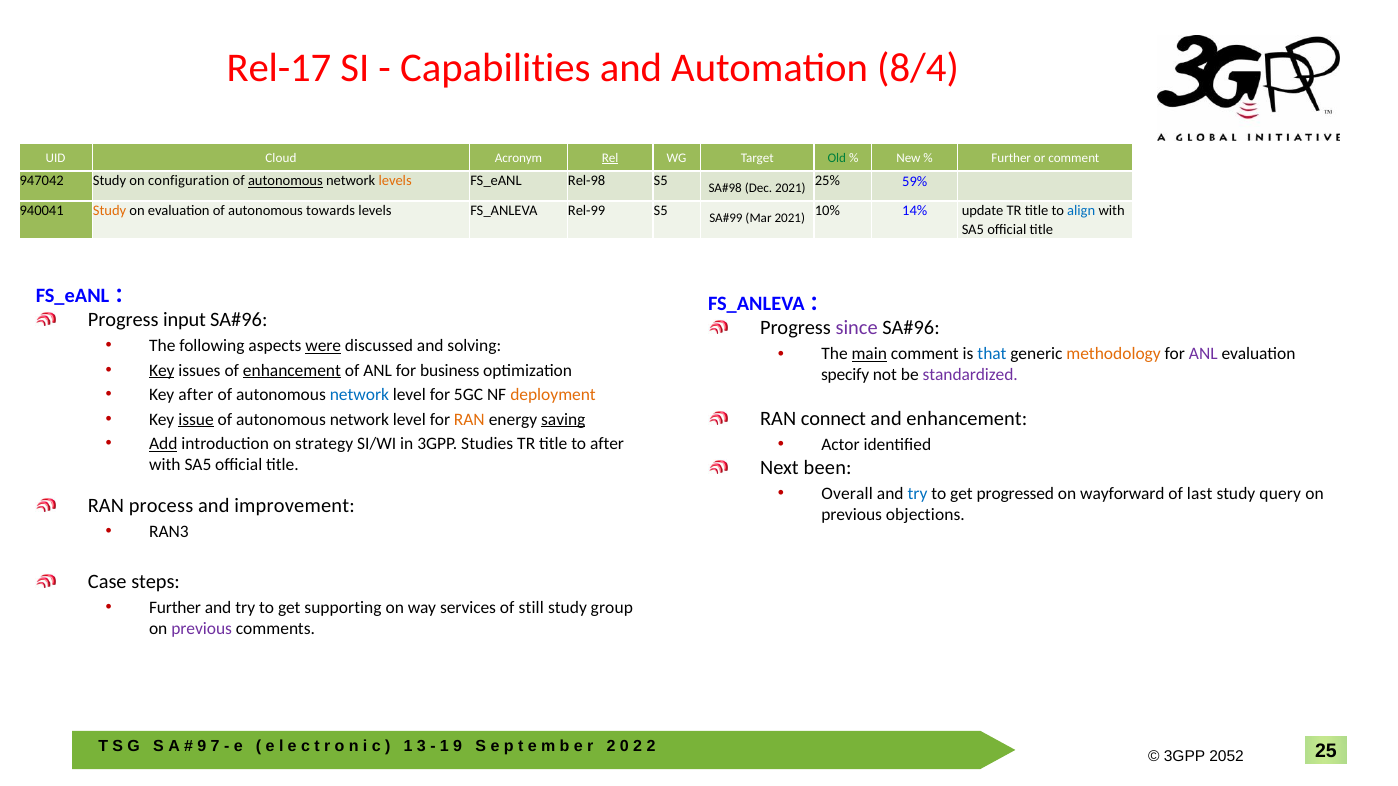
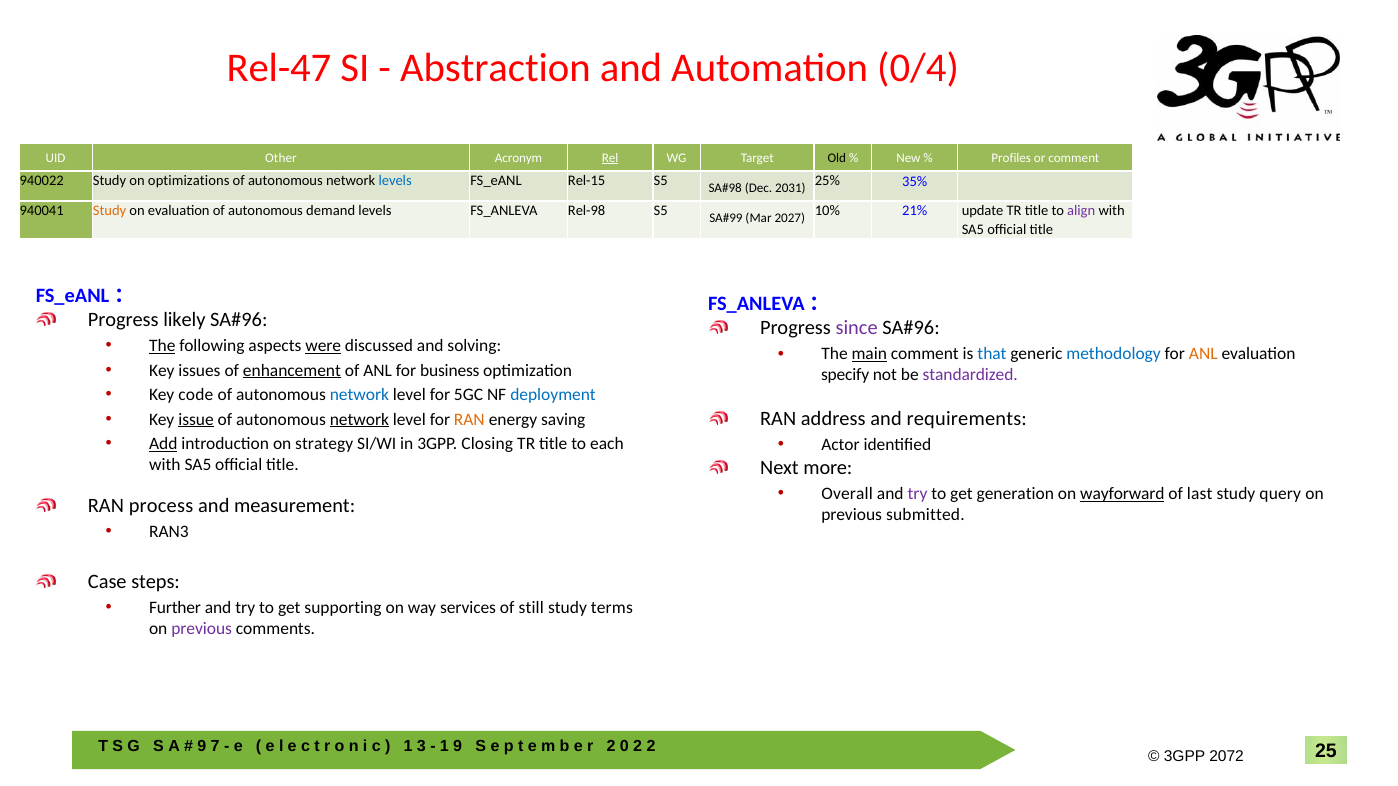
Rel-17: Rel-17 -> Rel-47 (279, 68)
Capabilities: Capabilities -> Abstraction (495, 68)
8/4: 8/4 -> 0/4 (918, 68)
Cloud: Cloud -> Other (281, 158)
Old colour: green -> black (837, 158)
Further: Further -> Profiles (1011, 158)
947042: 947042 -> 940022 (42, 181)
configuration: configuration -> optimizations (189, 181)
autonomous underline: present -> none (285, 181)
levels colour: orange -> blue (395, 181)
Rel-98: Rel-98 -> Rel-15 (587, 181)
59%: 59% -> 35% (915, 181)
Dec 2021: 2021 -> 2031 (790, 188)
towards: towards -> demand (331, 211)
Rel-99: Rel-99 -> Rel-98 (587, 211)
14%: 14% -> 21% (915, 211)
align colour: blue -> purple (1081, 211)
Mar 2021: 2021 -> 2027 (790, 218)
input: input -> likely (184, 320)
The underline: none -> present (162, 346)
methodology colour: orange -> blue (1114, 354)
ANL colour: purple -> orange (1203, 354)
Key underline: present -> none (162, 370)
Key after: after -> code (196, 395)
deployment colour: orange -> blue (553, 395)
network underline: none -> present (359, 419)
saving underline: present -> none (563, 419)
connect: connect -> address (833, 419)
and enhancement: enhancement -> requirements (967, 419)
Studies: Studies -> Closing (487, 444)
to after: after -> each (607, 444)
been: been -> more (828, 468)
try colour: blue -> purple (917, 494)
progressed: progressed -> generation (1015, 494)
wayforward underline: none -> present (1122, 494)
improvement: improvement -> measurement (295, 506)
objections: objections -> submitted (925, 515)
group: group -> terms (612, 608)
2052: 2052 -> 2072 (1227, 757)
